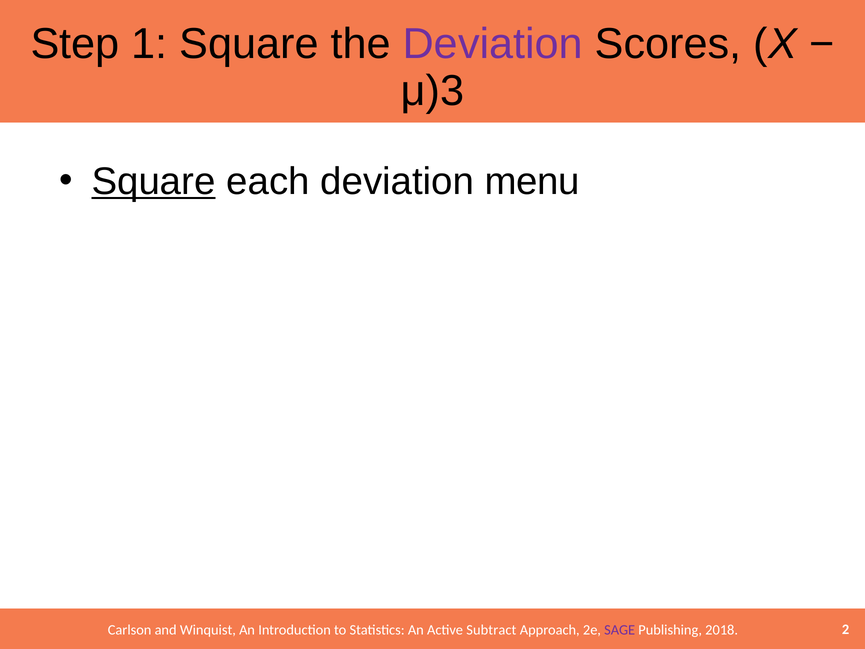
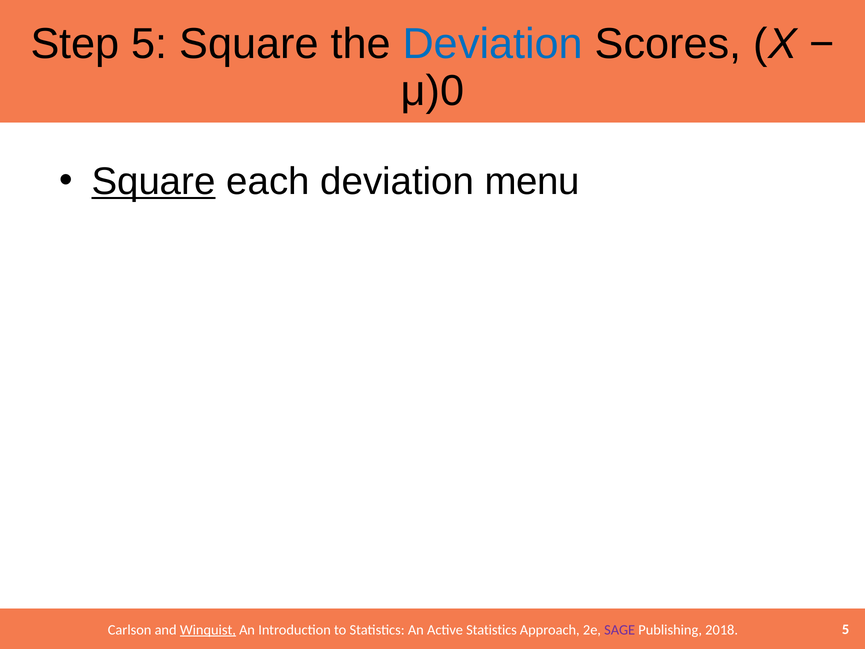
Step 1: 1 -> 5 (149, 44)
Deviation colour: purple -> blue (493, 44)
μ)3: μ)3 -> μ)0 (432, 91)
Winquist underline: none -> present (208, 630)
Active Subtract: Subtract -> Statistics (491, 630)
2018 2: 2 -> 5 (846, 629)
